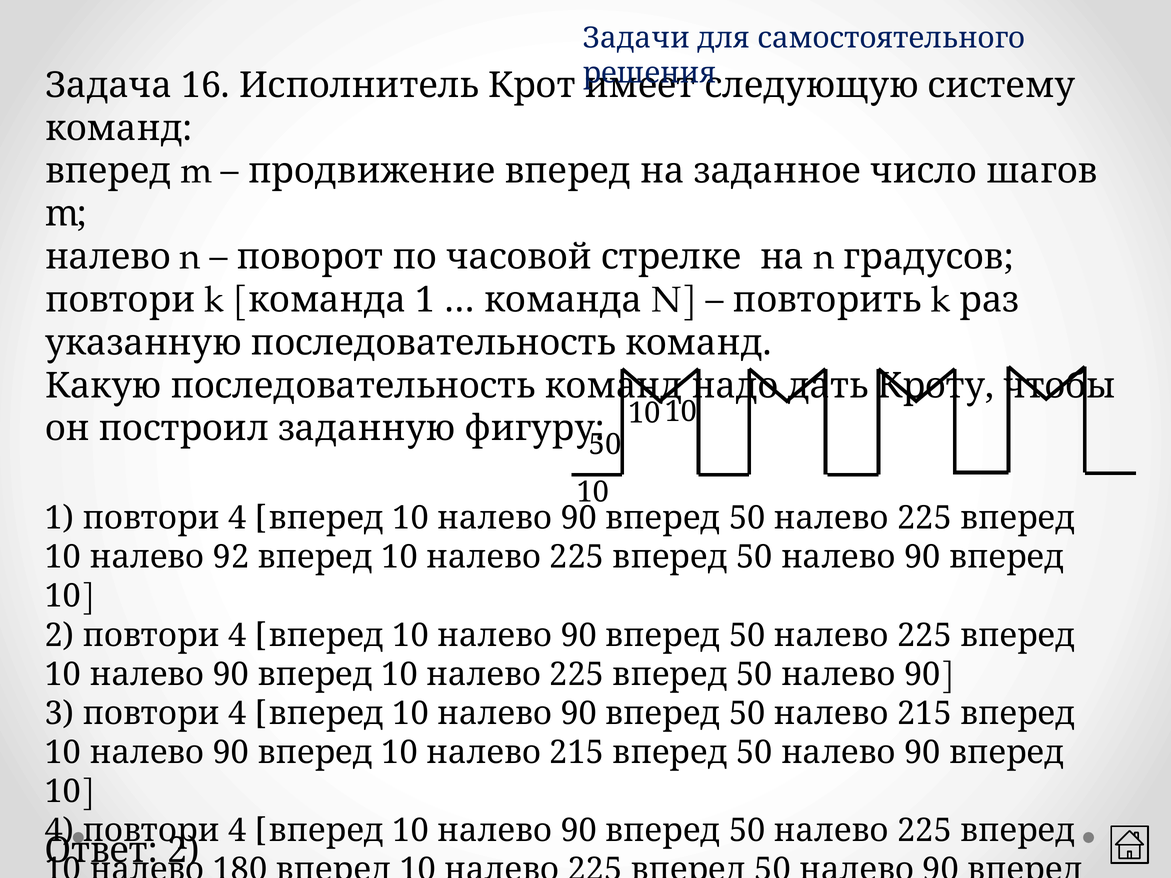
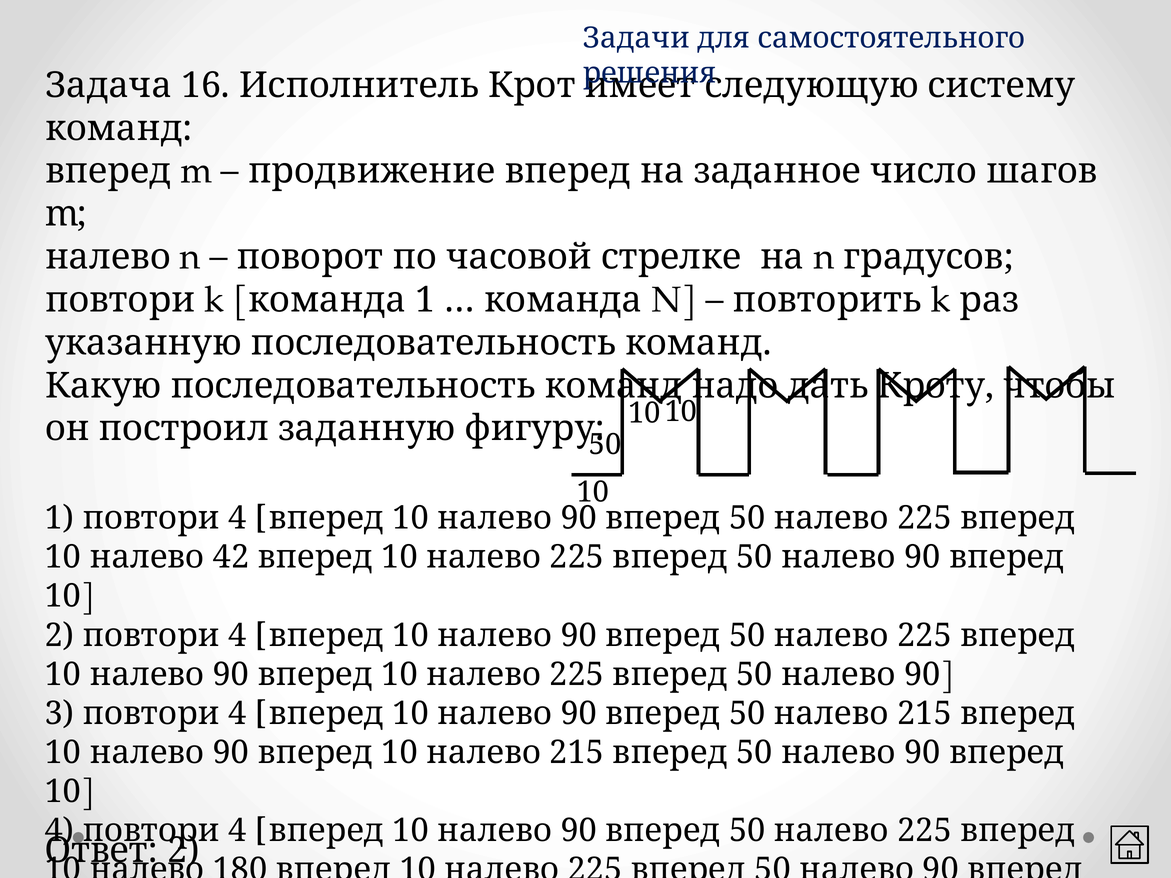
92: 92 -> 42 (231, 557)
